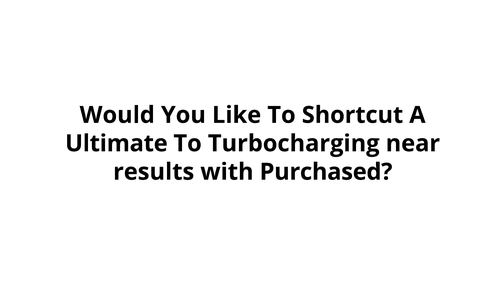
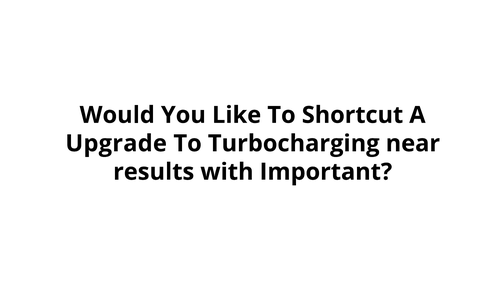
Ultimate: Ultimate -> Upgrade (116, 143)
Purchased: Purchased -> Important (326, 172)
